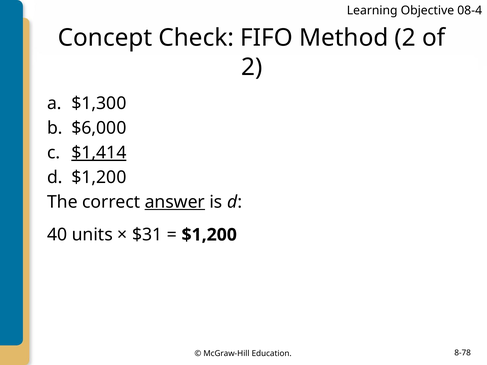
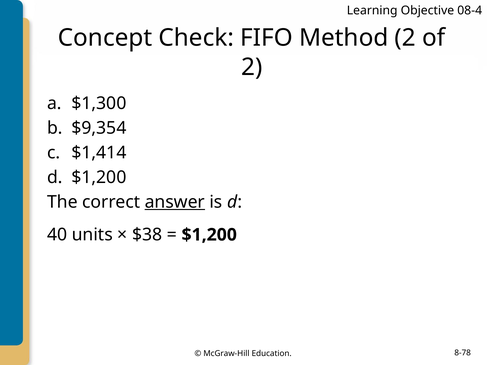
$6,000: $6,000 -> $9,354 (99, 128)
$1,414 underline: present -> none (99, 153)
$31: $31 -> $38 (147, 235)
